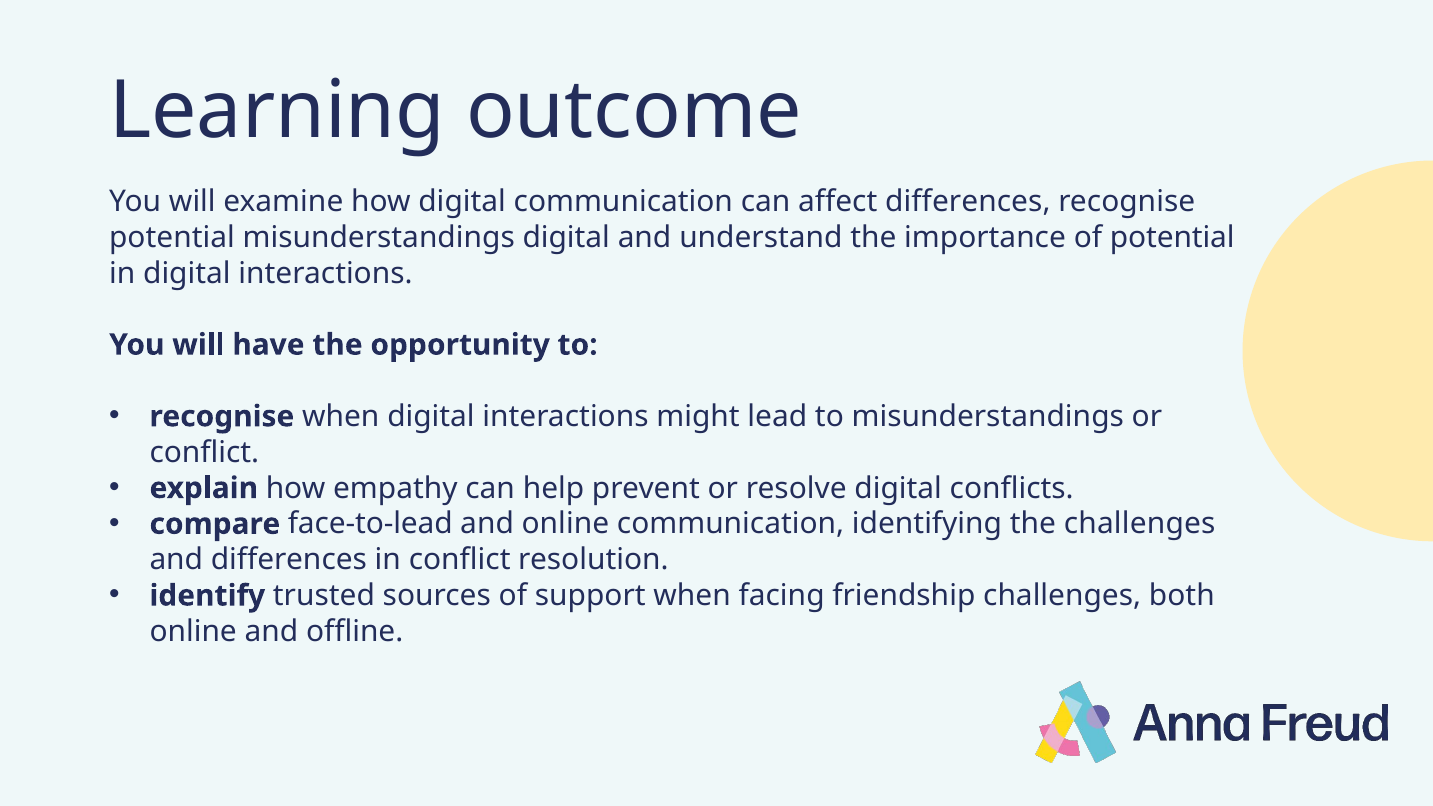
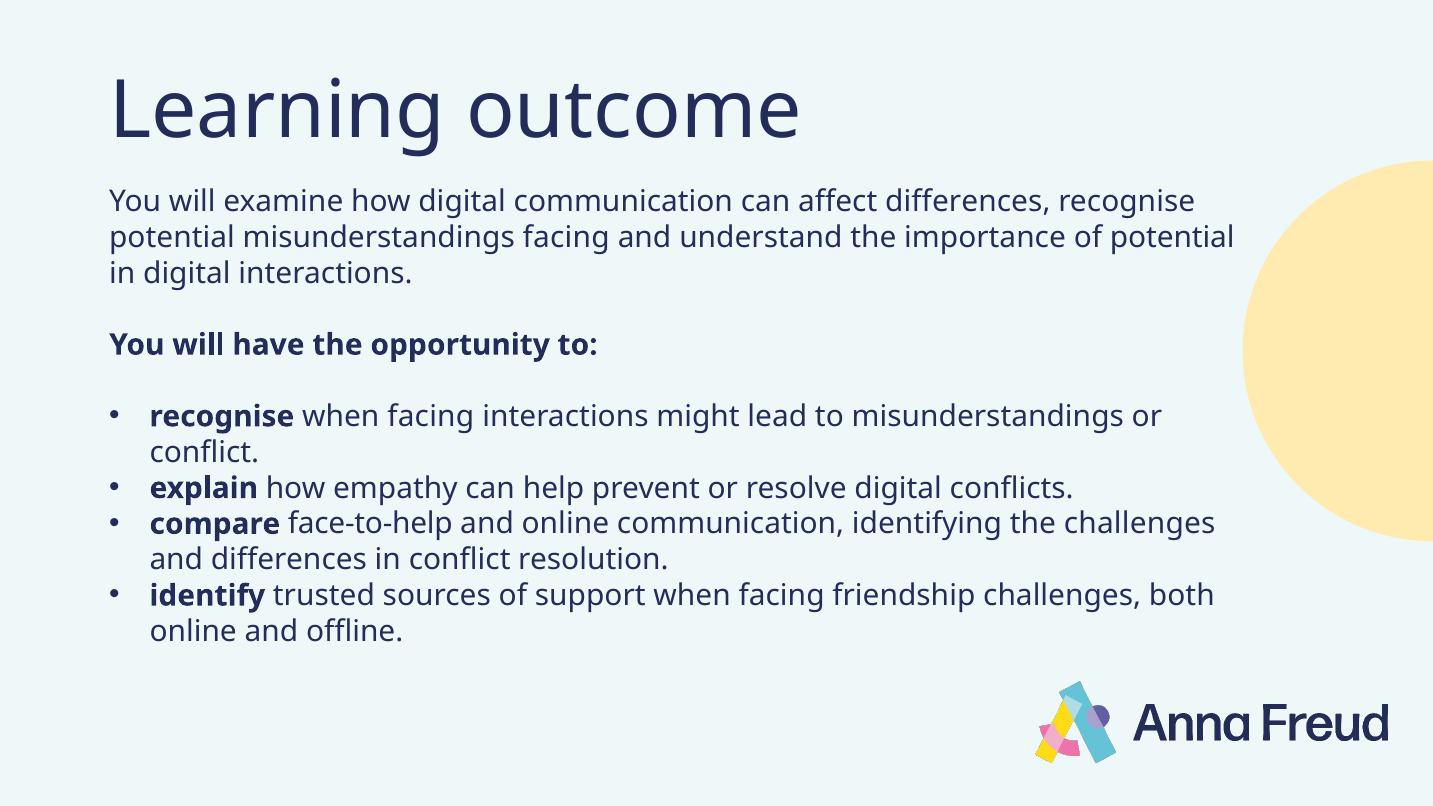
misunderstandings digital: digital -> facing (566, 237)
recognise when digital: digital -> facing (431, 417)
face-to-lead: face-to-lead -> face-to-help (370, 524)
